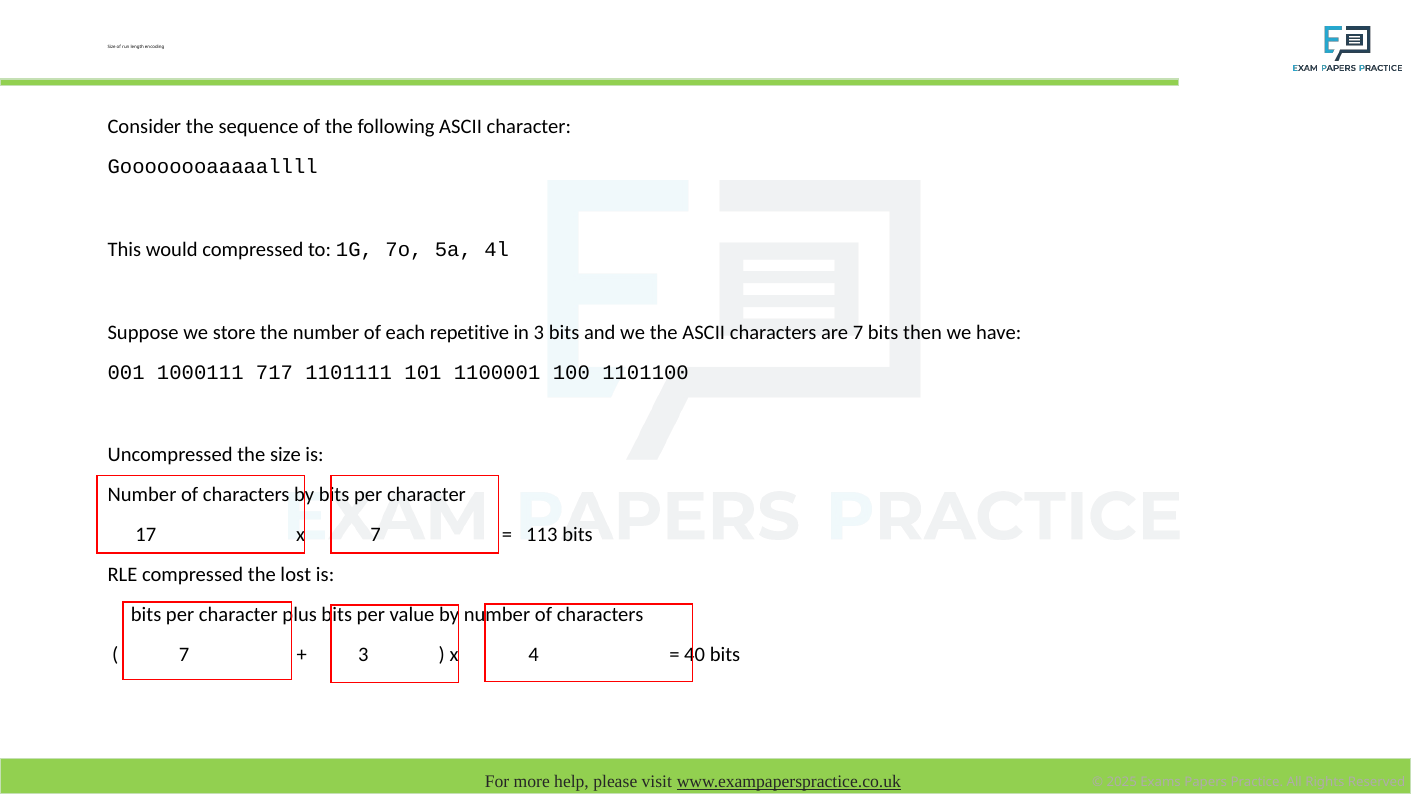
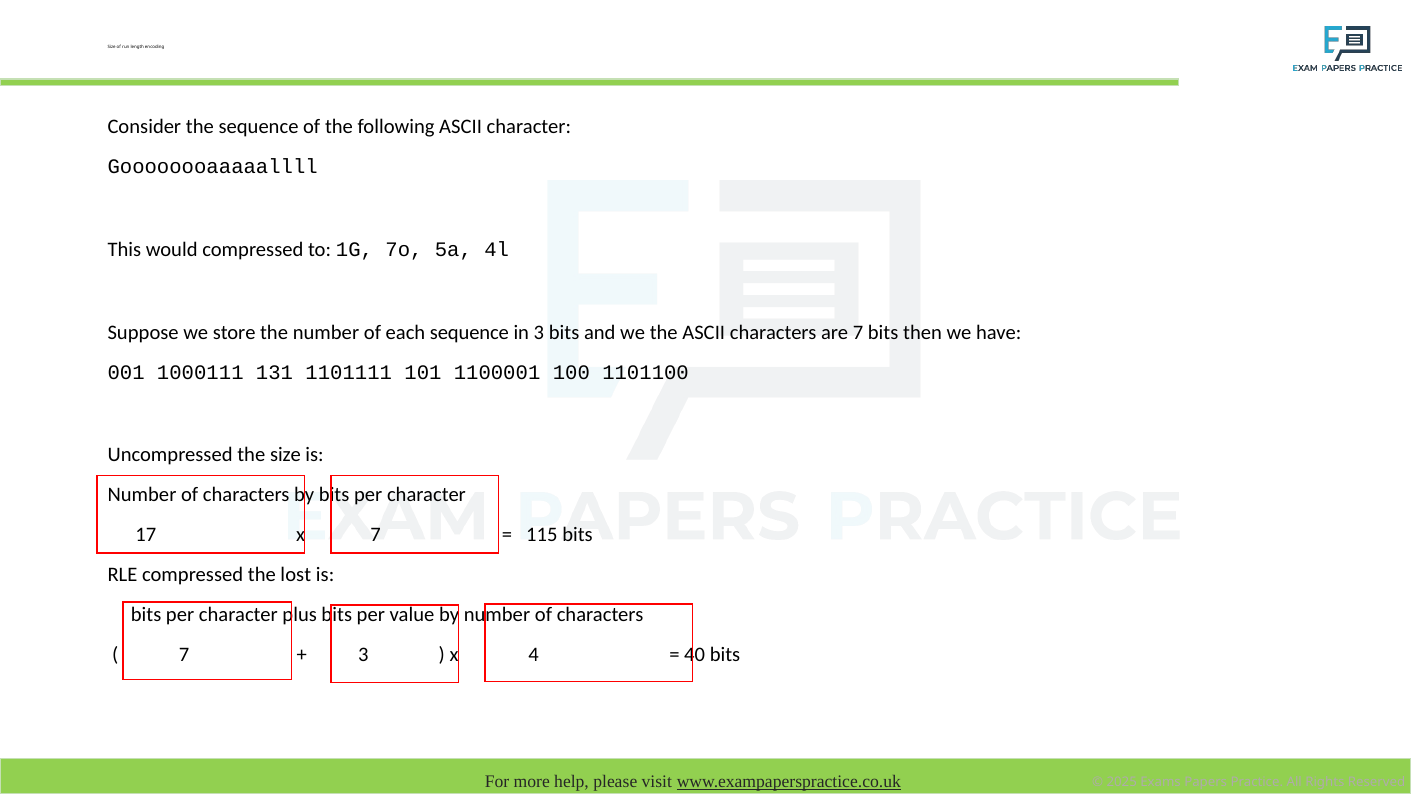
each repetitive: repetitive -> sequence (469, 332)
717: 717 -> 131 (274, 372)
113: 113 -> 115 (542, 535)
